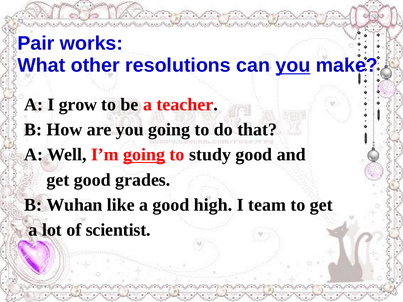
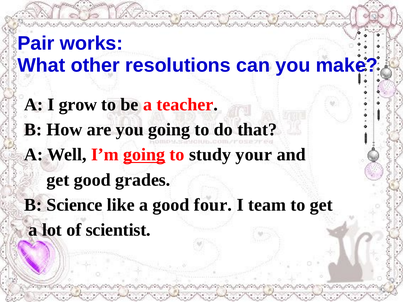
you underline: present -> none (293, 65)
study good: good -> your (254, 155)
Wuhan: Wuhan -> Science (75, 205)
high: high -> four (213, 205)
